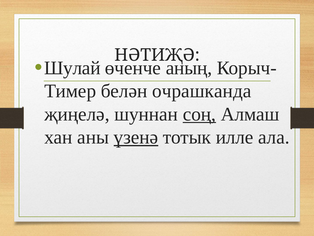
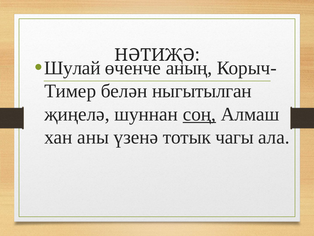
очрашканда: очрашканда -> ныгытылган (202, 91)
үзенә underline: present -> none (136, 137)
илле: илле -> чагы (235, 137)
